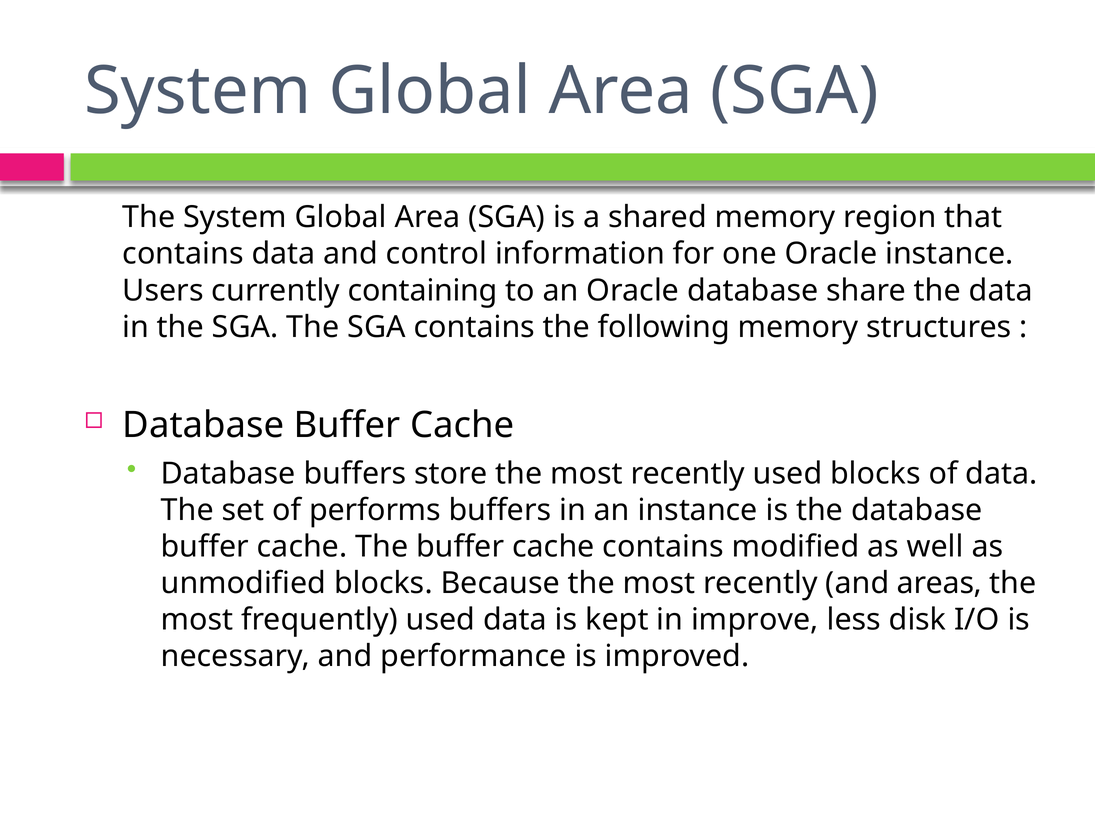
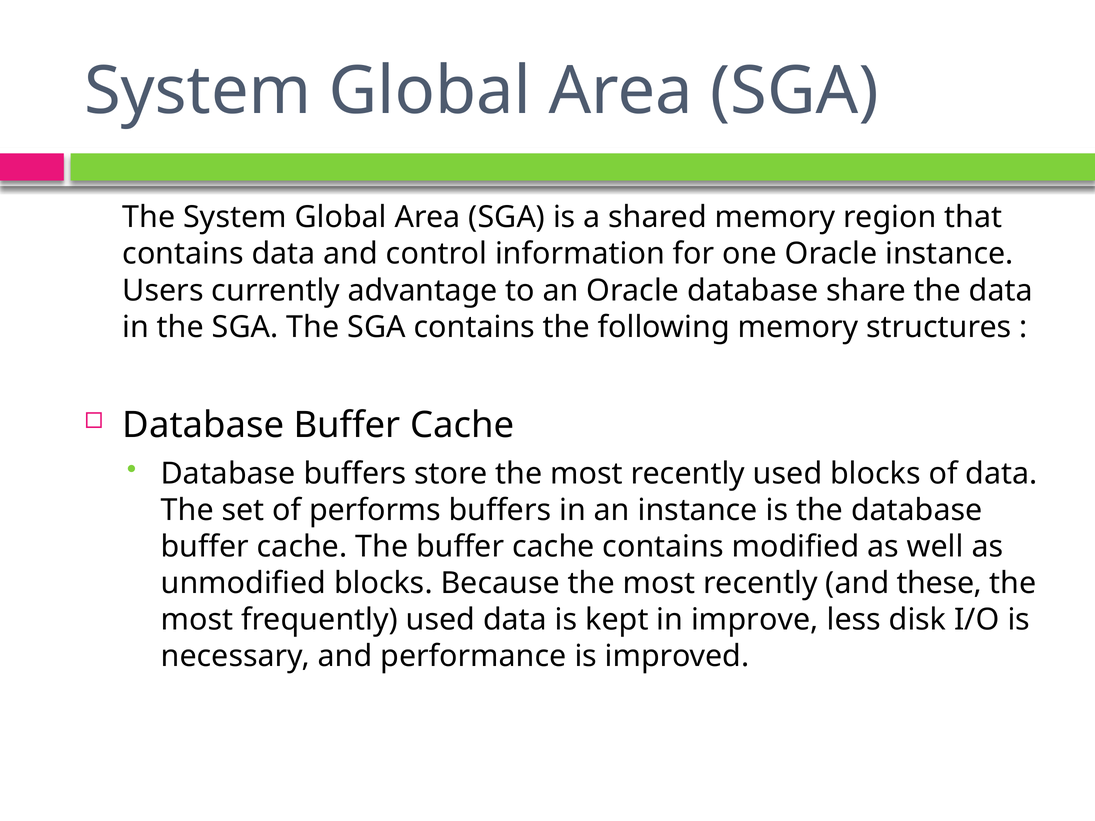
containing: containing -> advantage (423, 291)
areas: areas -> these (939, 583)
